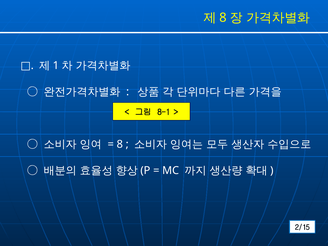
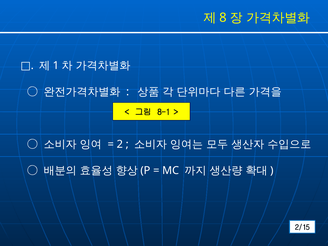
8: 8 -> 2 (120, 144)
